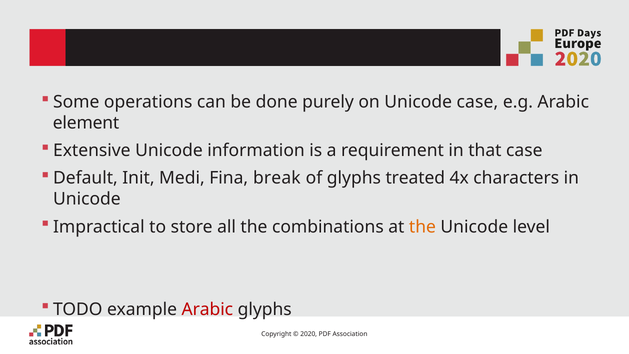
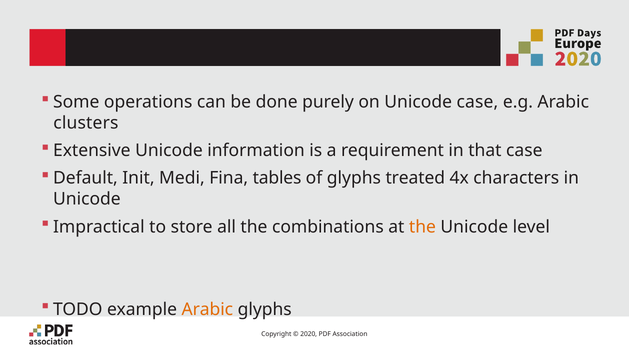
element: element -> clusters (86, 123)
break: break -> tables (277, 178)
Arabic colour: red -> orange (207, 309)
